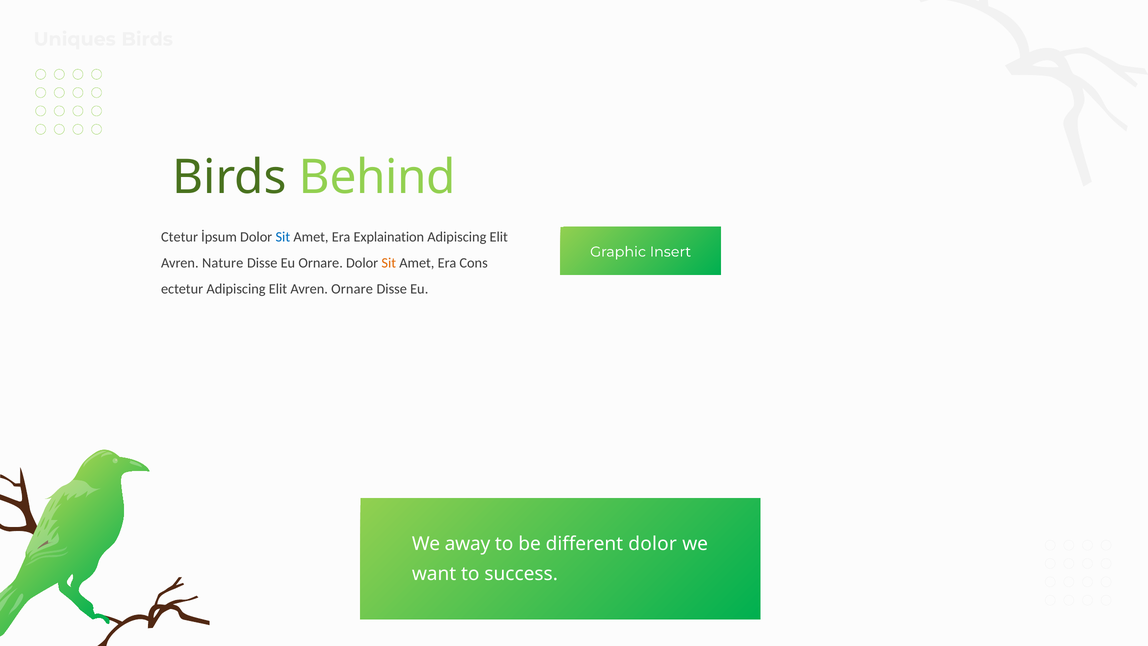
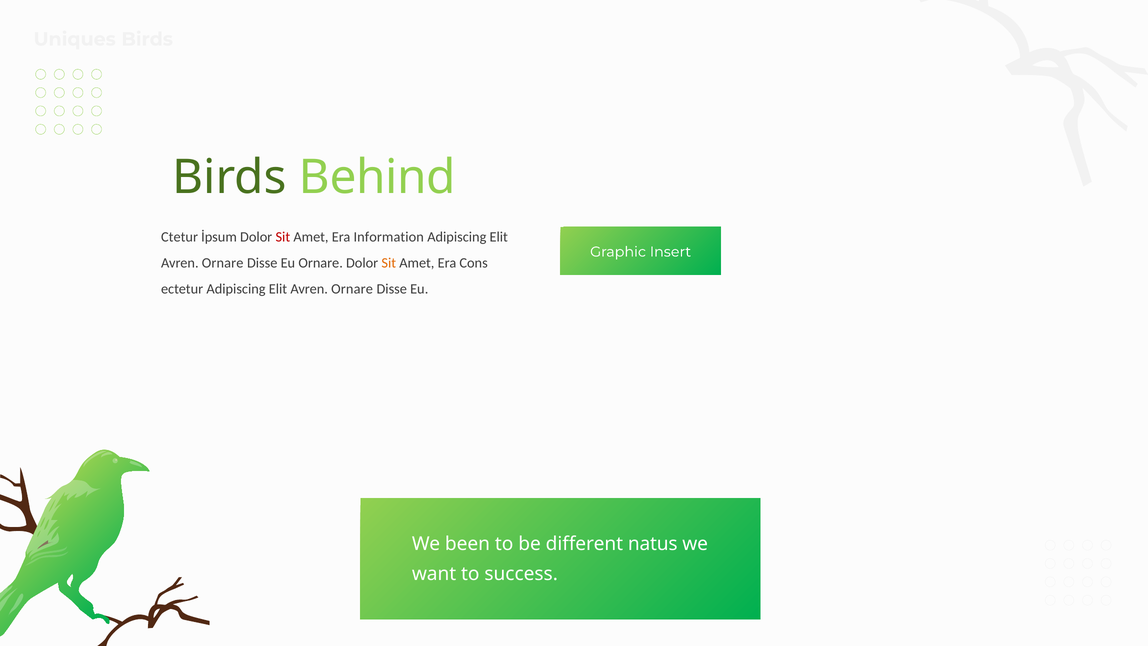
Sit colour: blue -> red (283, 237)
Explaination: Explaination -> Information (389, 237)
Nature: Nature -> Ornare (223, 263)
away: away -> been (467, 544)
different dolor: dolor -> natus (653, 544)
